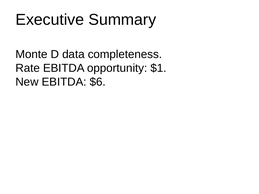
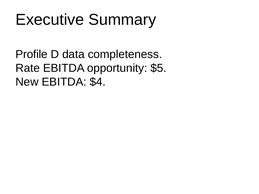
Monte: Monte -> Profile (32, 54)
$1: $1 -> $5 (158, 68)
$6: $6 -> $4 (98, 82)
